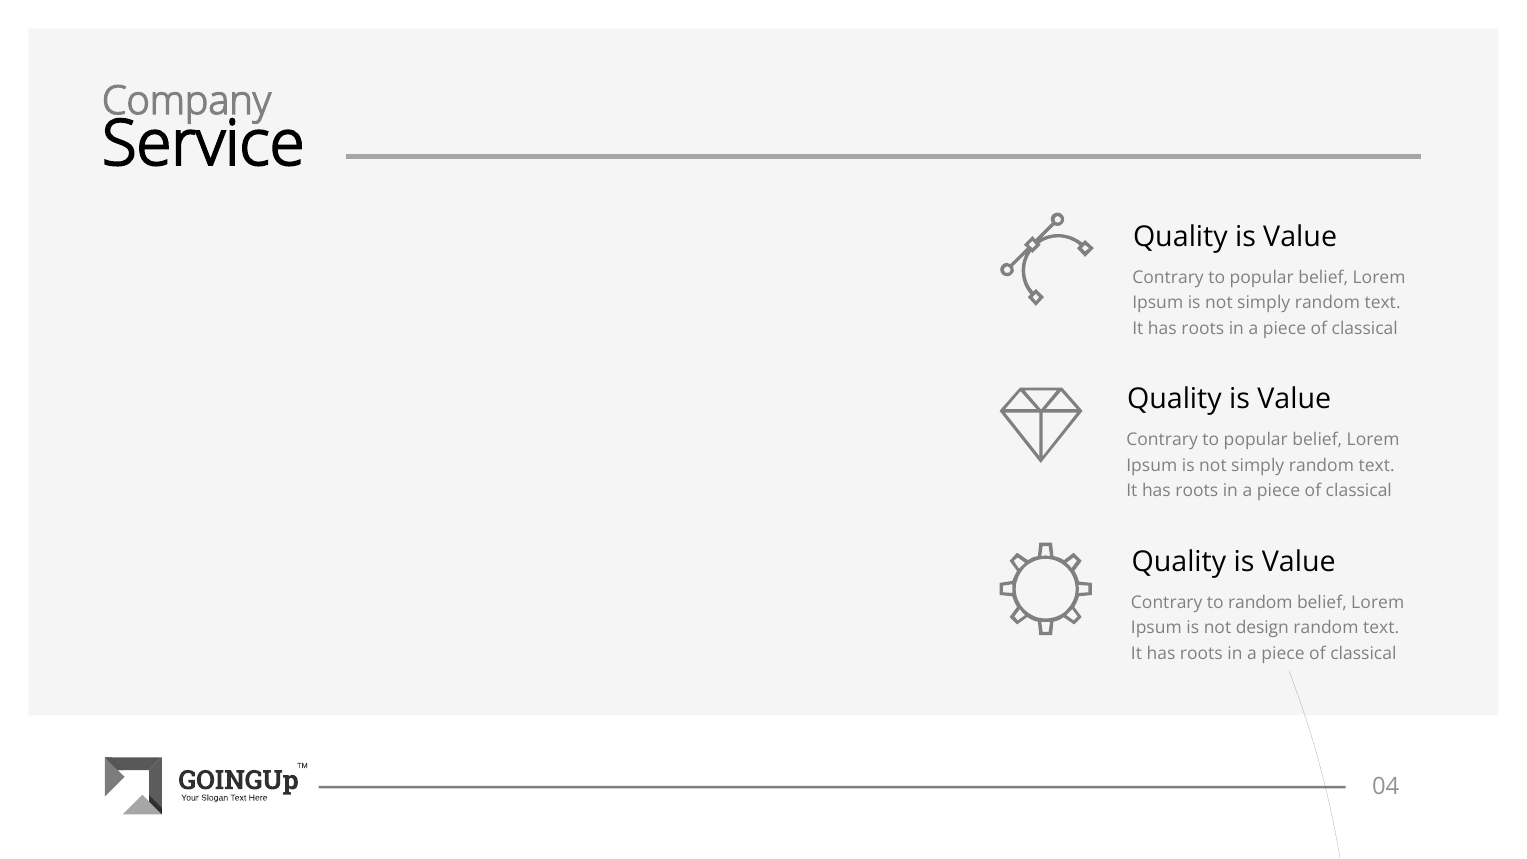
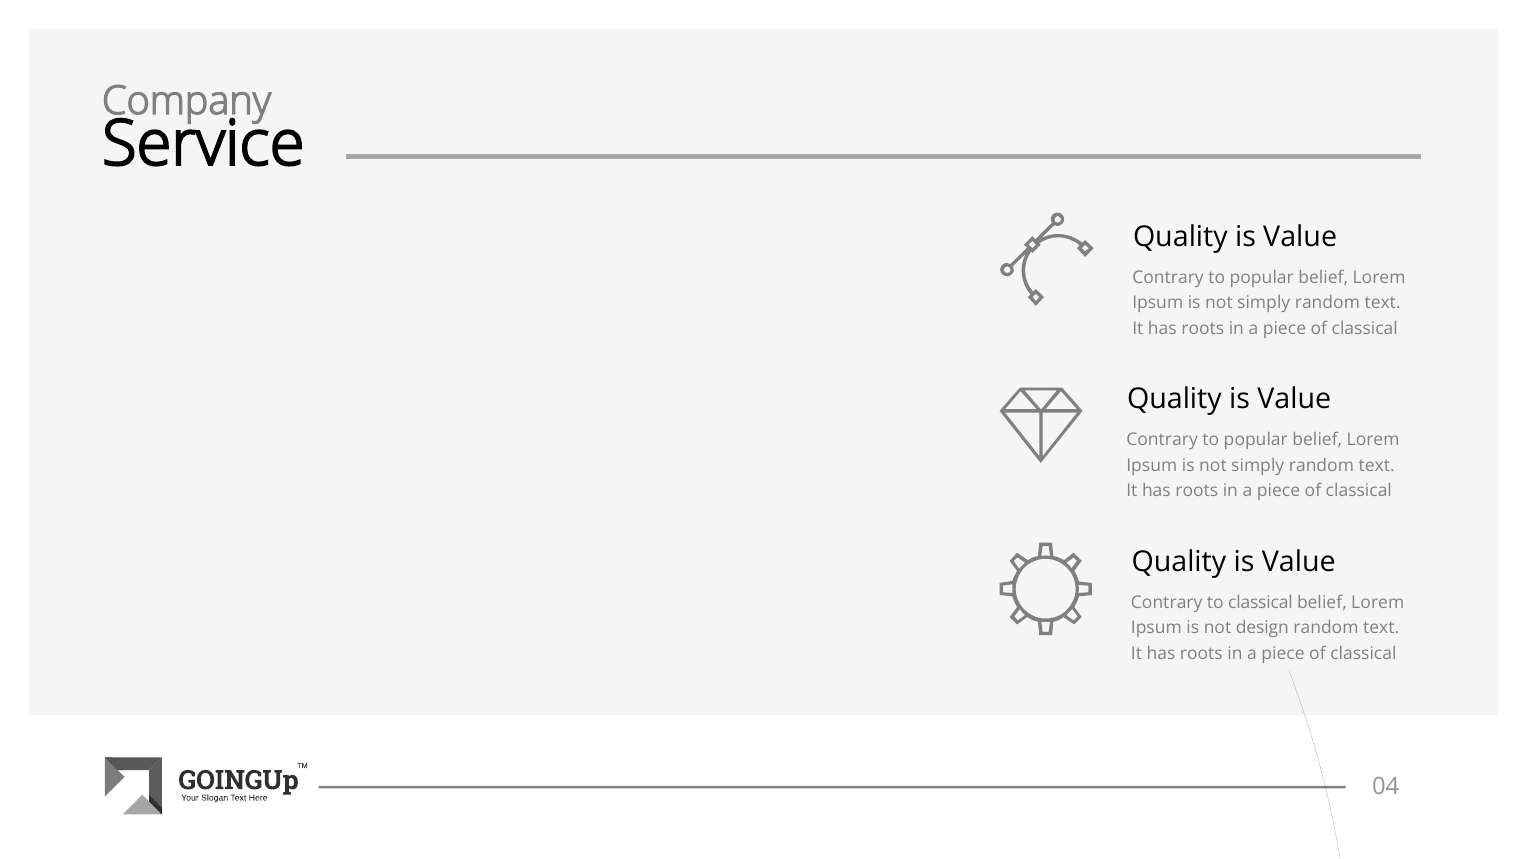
to random: random -> classical (1260, 602)
